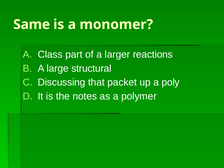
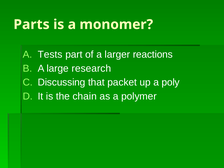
Same: Same -> Parts (32, 24)
Class: Class -> Tests (50, 54)
structural: structural -> research (91, 68)
notes: notes -> chain (85, 96)
